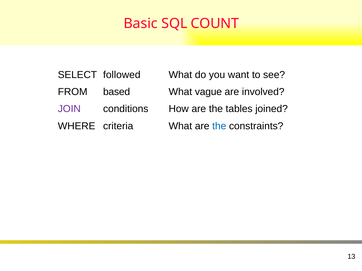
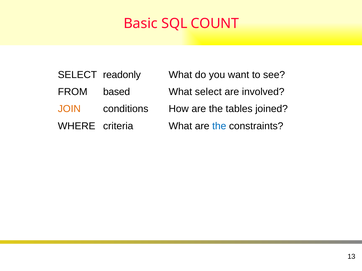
followed: followed -> readonly (122, 75)
What vague: vague -> select (208, 92)
JOIN colour: purple -> orange (69, 109)
